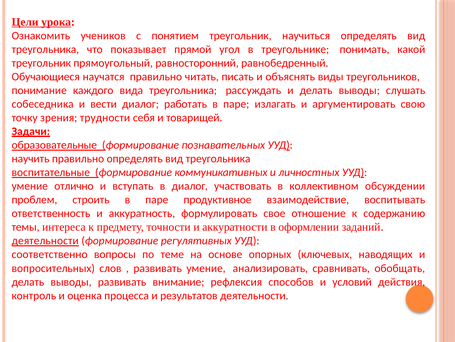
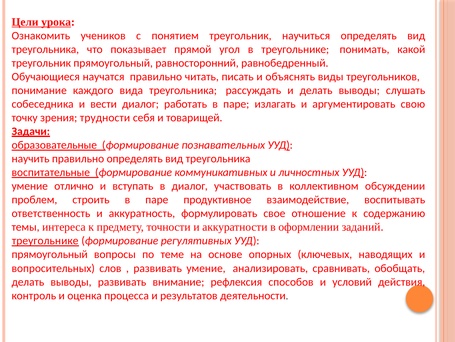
деятельности: деятельности -> треугольнике (45, 240)
соответственно: соответственно -> прямоугольный (50, 254)
